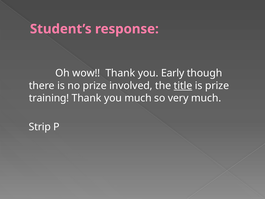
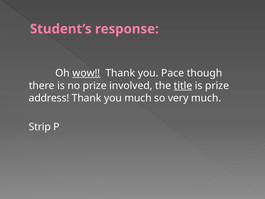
wow underline: none -> present (86, 73)
Early: Early -> Pace (173, 73)
training: training -> address (49, 98)
